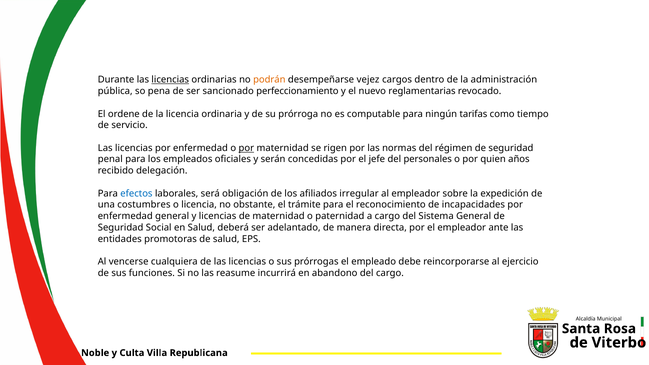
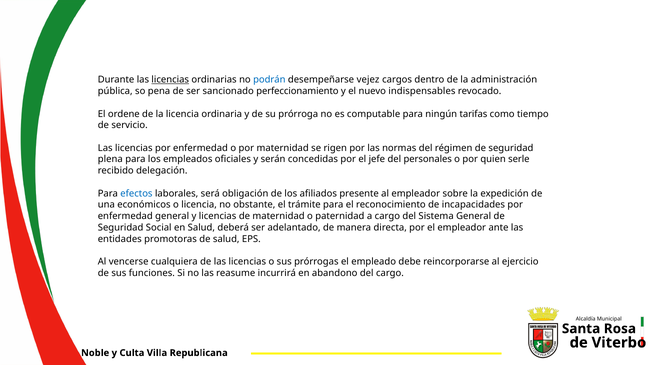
podrán colour: orange -> blue (269, 80)
reglamentarias: reglamentarias -> indispensables (422, 91)
por underline: present -> none (246, 148)
penal: penal -> plena (110, 159)
años: años -> serle (519, 159)
irregular: irregular -> presente (359, 193)
costumbres: costumbres -> económicos (144, 205)
